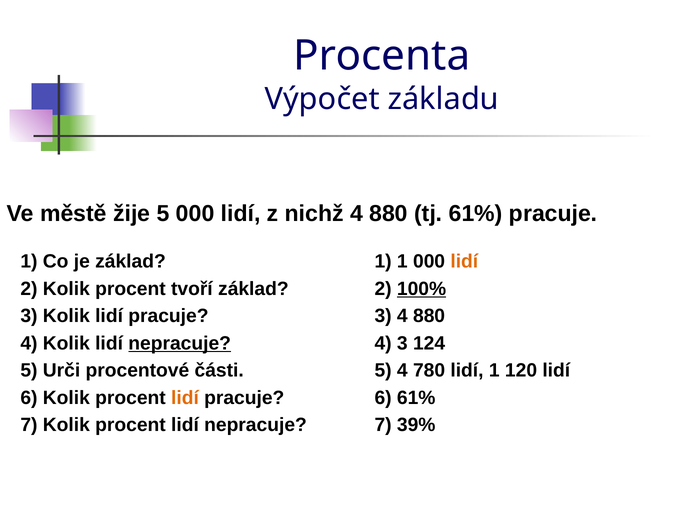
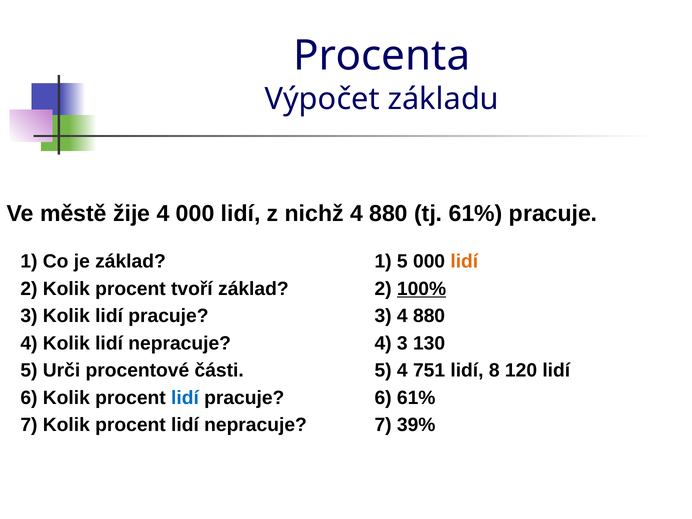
žije 5: 5 -> 4 (163, 214)
1 1: 1 -> 5 (402, 261)
nepracuje underline: present -> none (180, 343)
124: 124 -> 130 (429, 343)
780: 780 -> 751 (429, 370)
lidí 1: 1 -> 8 (494, 370)
lidí colour: orange -> blue (185, 398)
